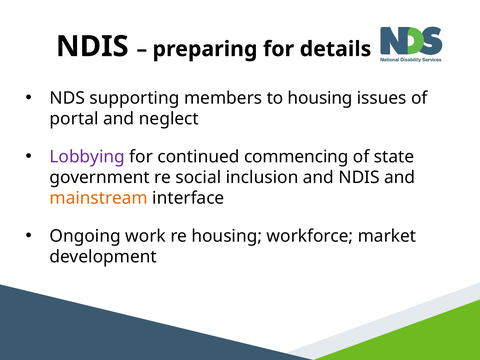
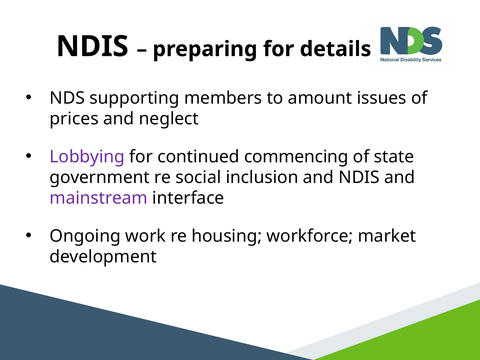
to housing: housing -> amount (320, 98)
portal: portal -> prices (74, 119)
mainstream colour: orange -> purple (99, 198)
